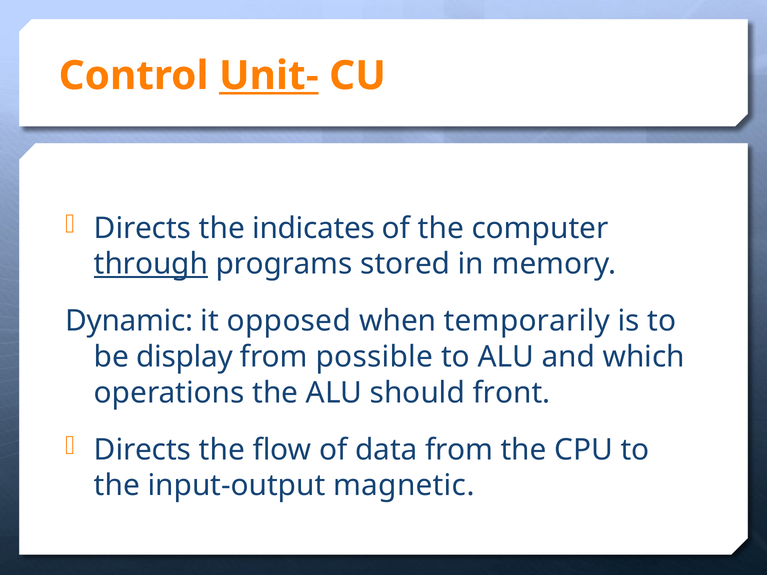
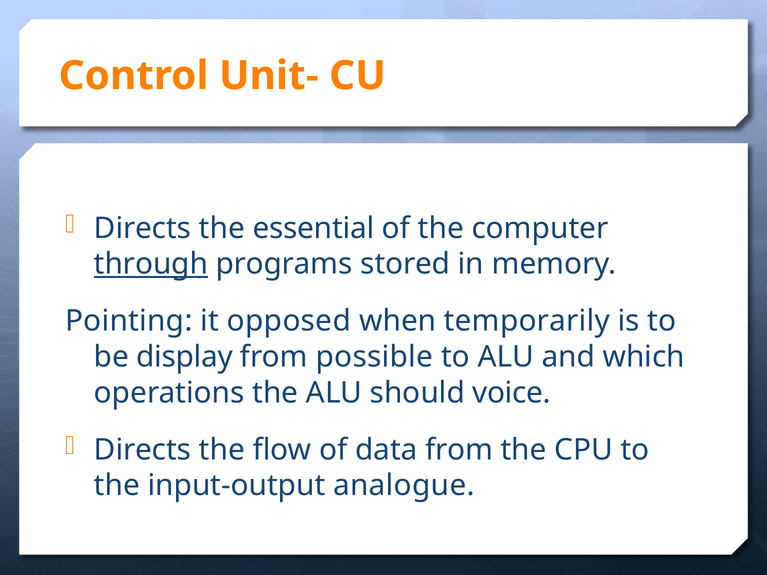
Unit- underline: present -> none (269, 76)
indicates: indicates -> essential (314, 228)
Dynamic: Dynamic -> Pointing (129, 321)
front: front -> voice (512, 393)
magnetic: magnetic -> analogue (404, 486)
